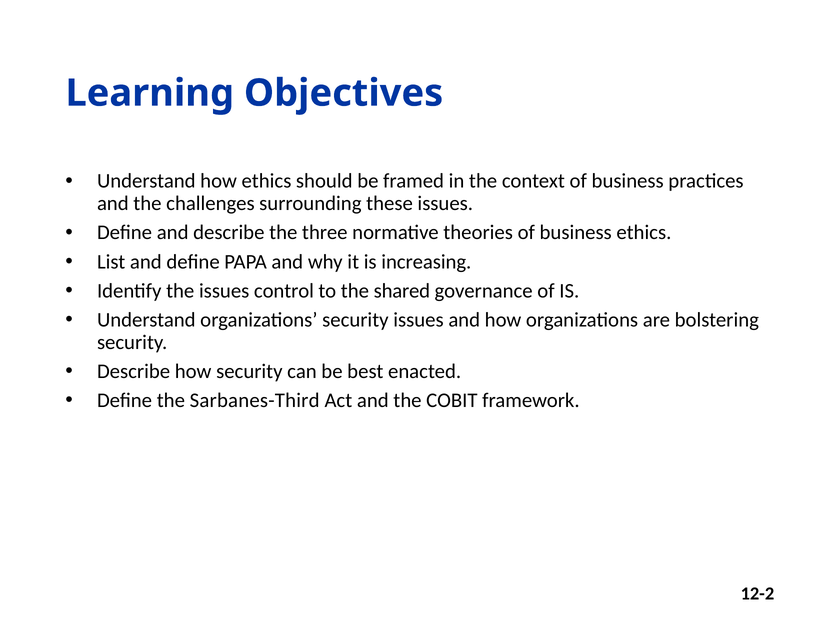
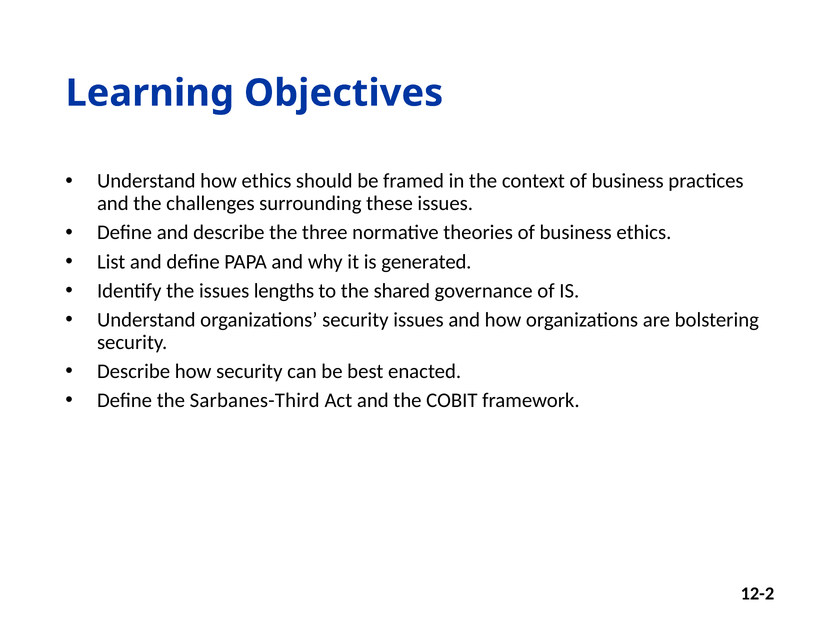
increasing: increasing -> generated (426, 262)
control: control -> lengths (284, 291)
